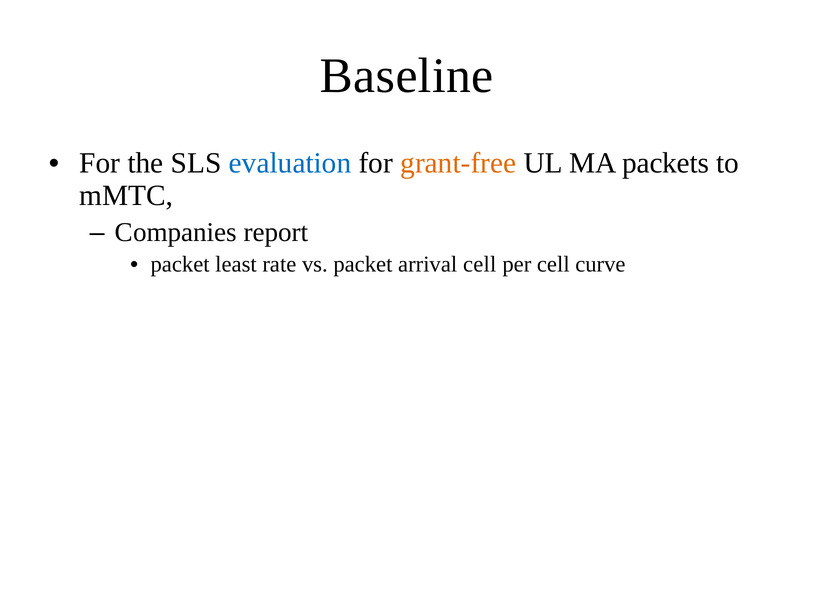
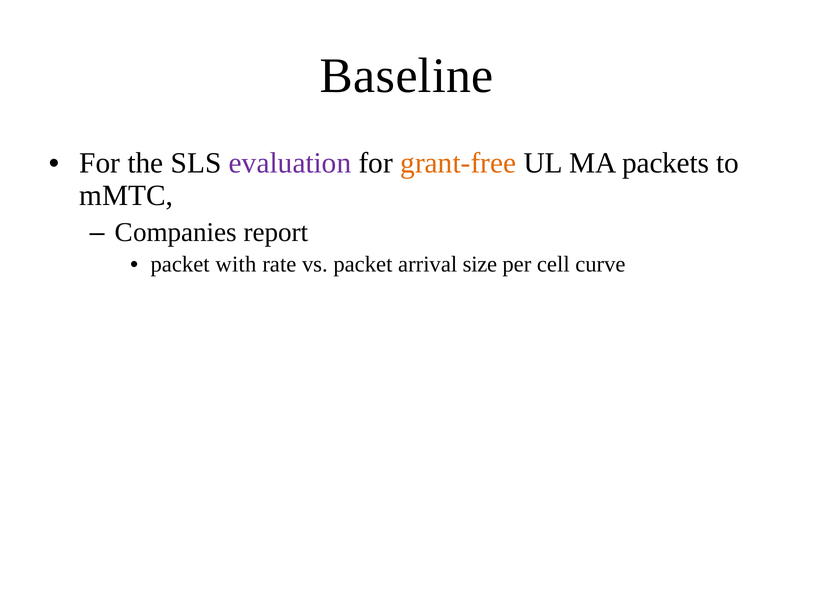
evaluation colour: blue -> purple (290, 163)
least: least -> with (236, 264)
arrival cell: cell -> size (480, 264)
